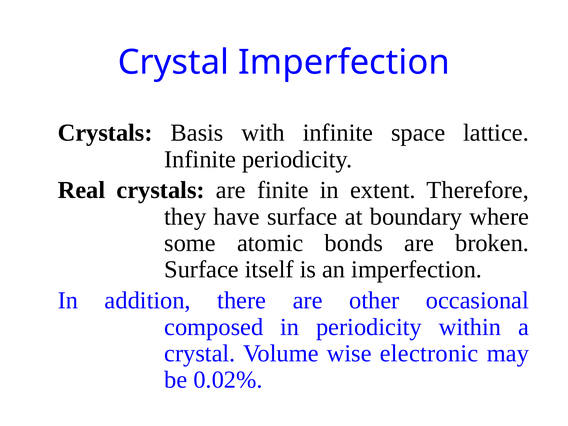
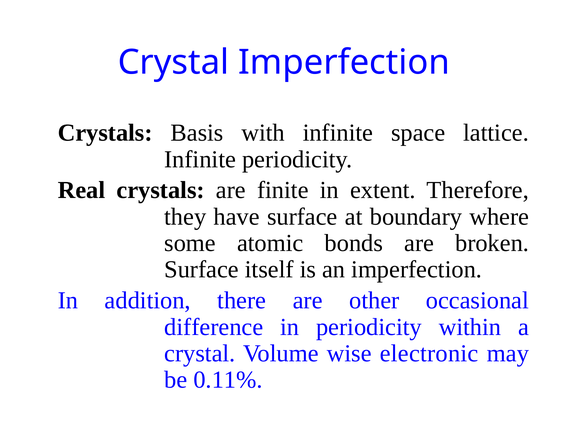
composed: composed -> difference (214, 327)
0.02%: 0.02% -> 0.11% (228, 380)
